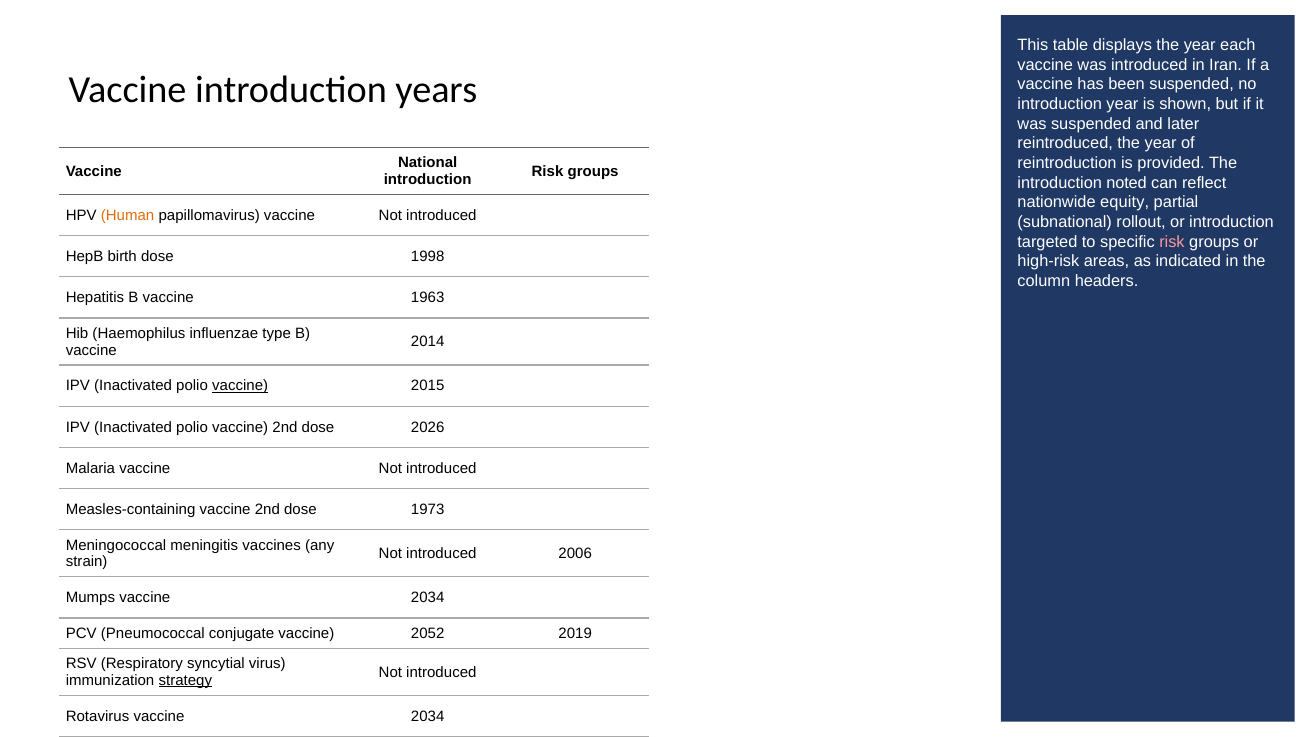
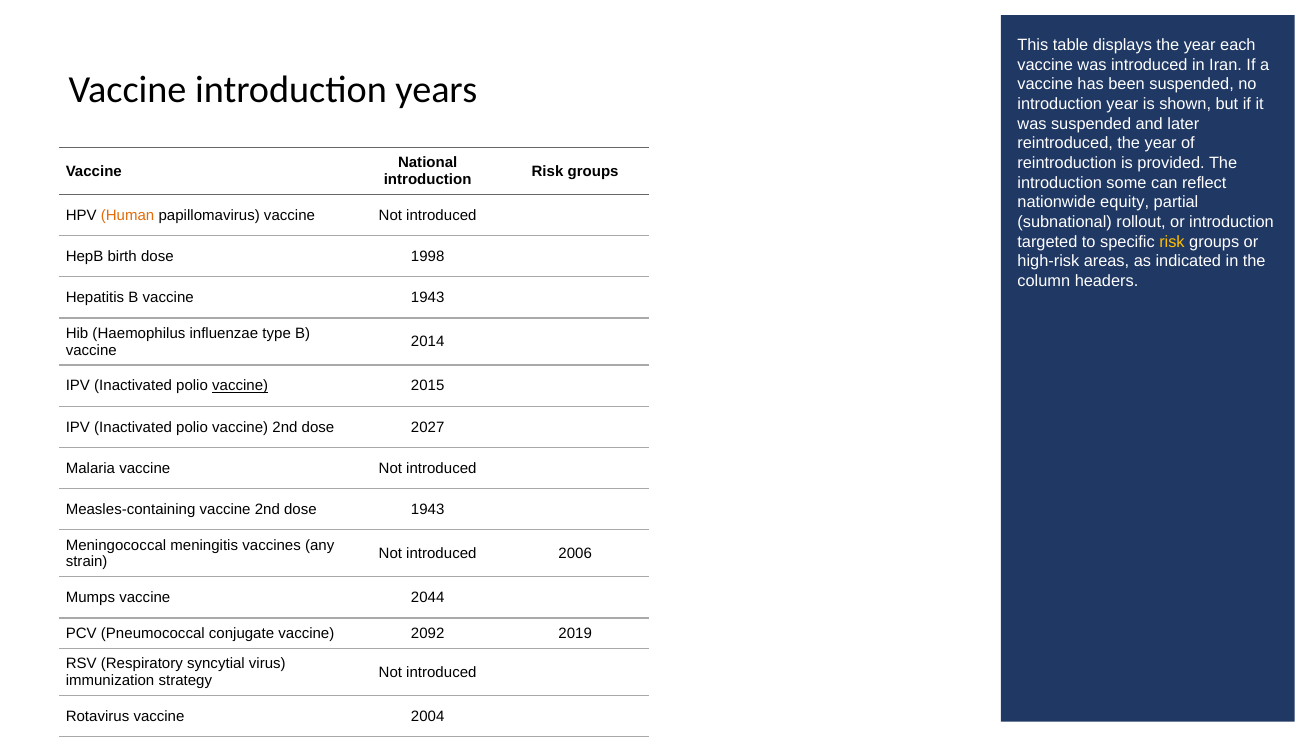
noted: noted -> some (1126, 183)
risk colour: pink -> yellow (1172, 242)
vaccine 1963: 1963 -> 1943 (428, 298)
2026: 2026 -> 2027 (428, 427)
dose 1973: 1973 -> 1943 (428, 510)
Mumps vaccine 2034: 2034 -> 2044 (428, 598)
2052: 2052 -> 2092 (428, 634)
strategy underline: present -> none (185, 681)
Rotavirus vaccine 2034: 2034 -> 2004 (428, 717)
